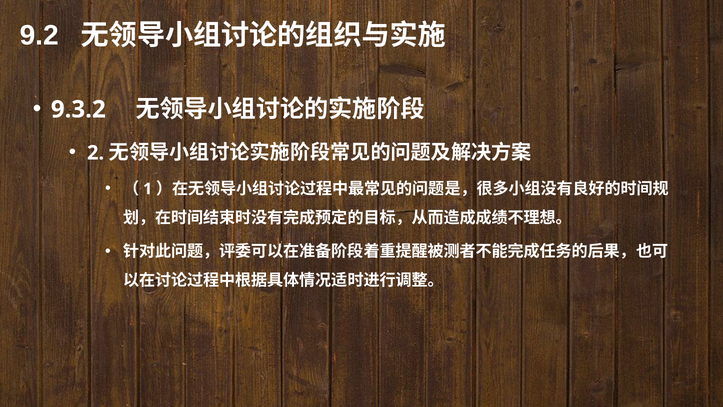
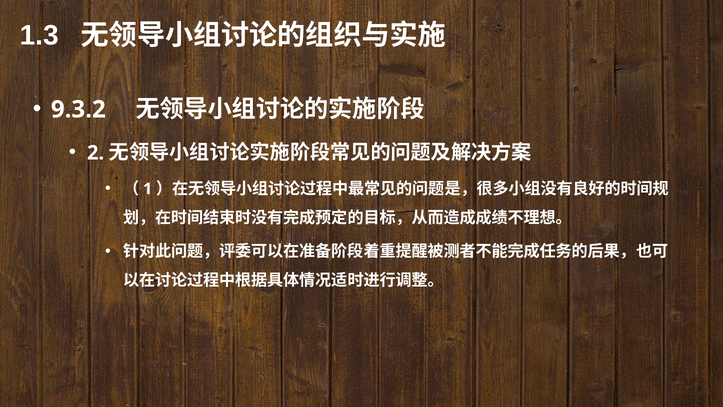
9.2: 9.2 -> 1.3 (39, 36)
